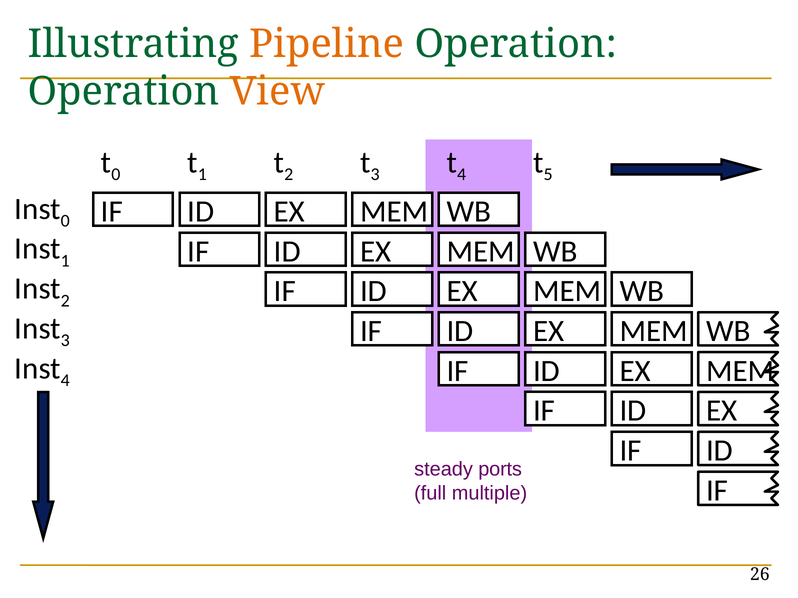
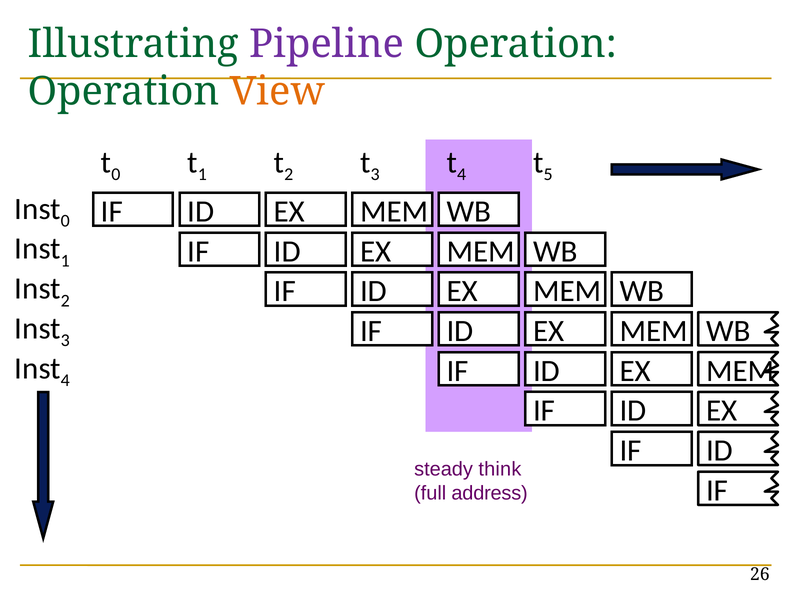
Pipeline colour: orange -> purple (327, 44)
ports: ports -> think (500, 469)
multiple: multiple -> address (490, 493)
